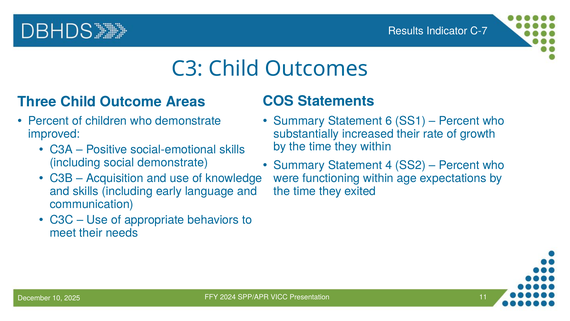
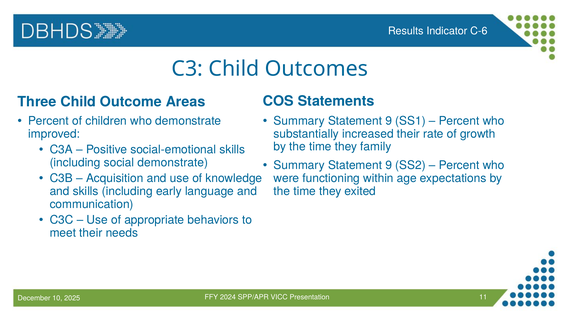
C-7: C-7 -> C-6 (479, 31)
6: 6 -> 9 (389, 121)
they within: within -> family (376, 146)
4: 4 -> 9 (389, 165)
